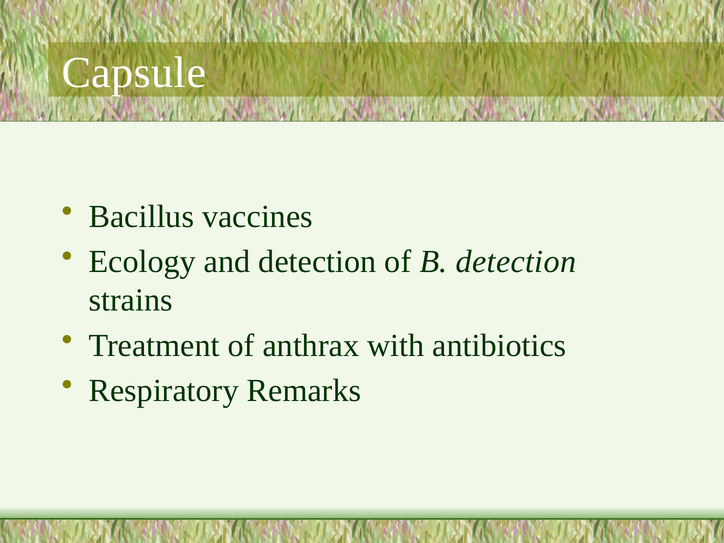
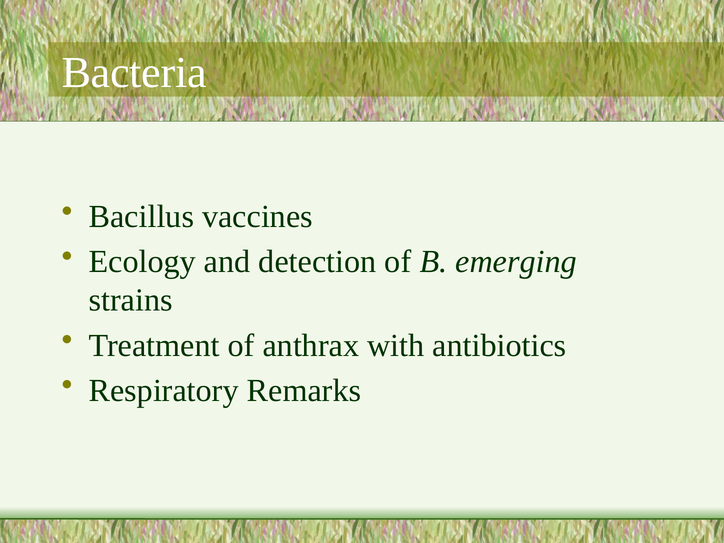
Capsule: Capsule -> Bacteria (134, 72)
B detection: detection -> emerging (516, 262)
